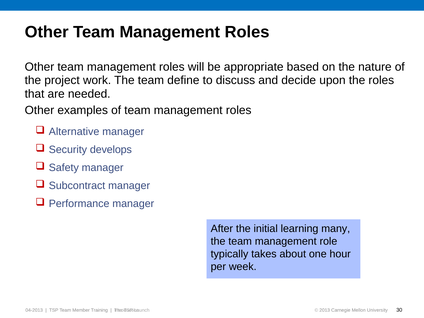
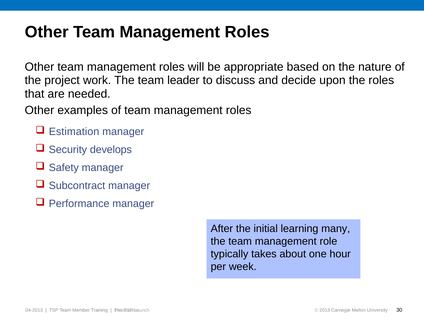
define: define -> leader (183, 80)
Alternative: Alternative -> Estimation (74, 132)
